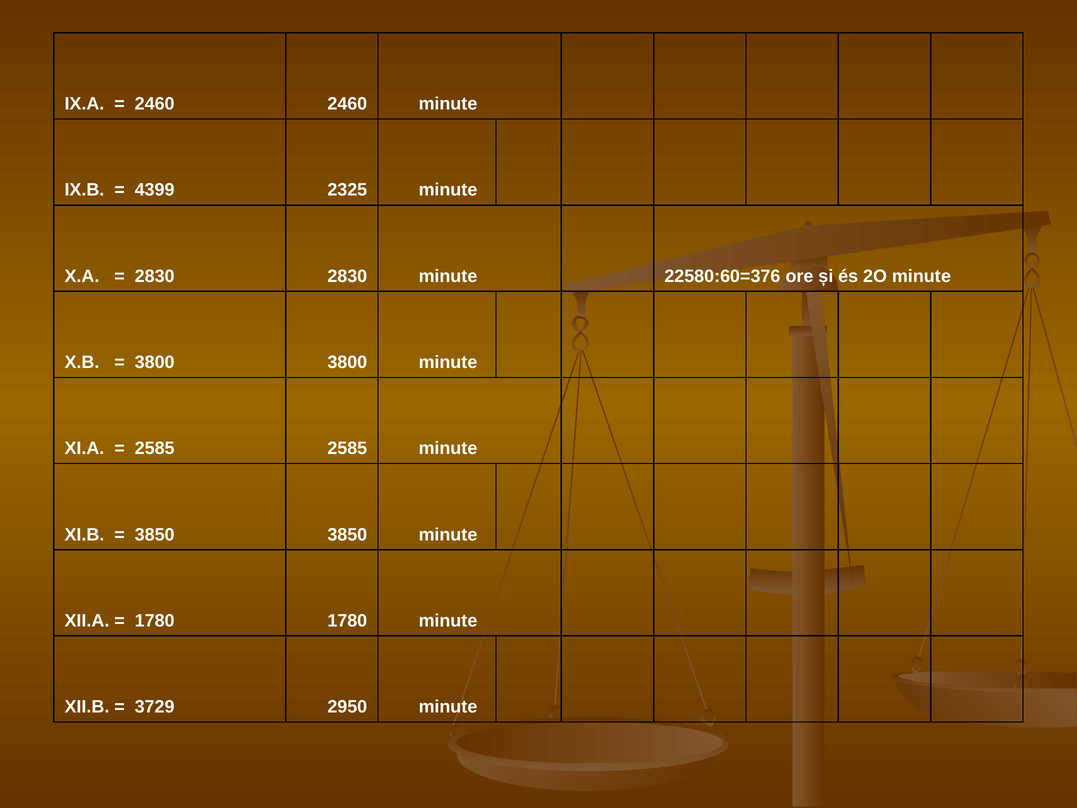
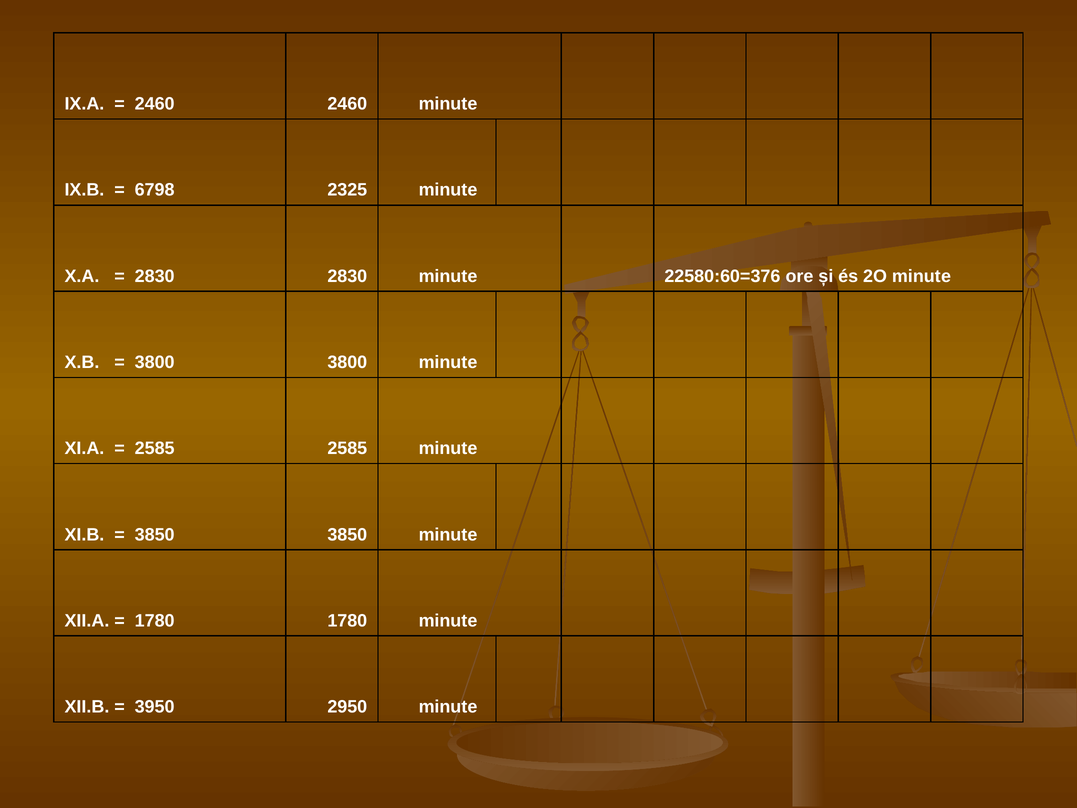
4399: 4399 -> 6798 (155, 190)
3729: 3729 -> 3950 (155, 707)
